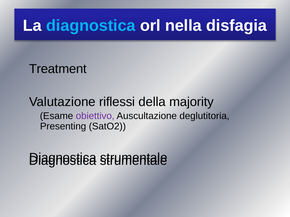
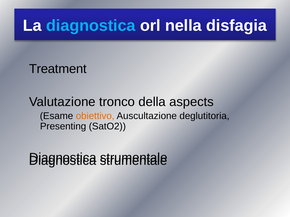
riflessi: riflessi -> tronco (117, 102)
majority: majority -> aspects (192, 102)
obiettivo colour: purple -> orange (95, 116)
